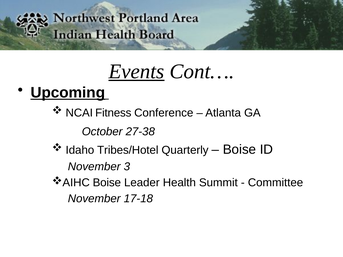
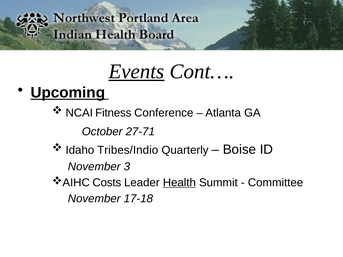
27-38: 27-38 -> 27-71 (140, 132)
Tribes/Hotel: Tribes/Hotel -> Tribes/Indio (128, 150)
Boise: Boise -> Costs (107, 183)
Health underline: none -> present (179, 183)
